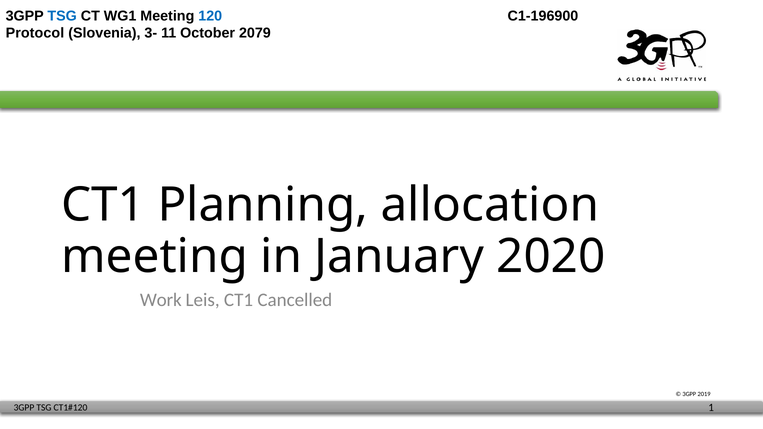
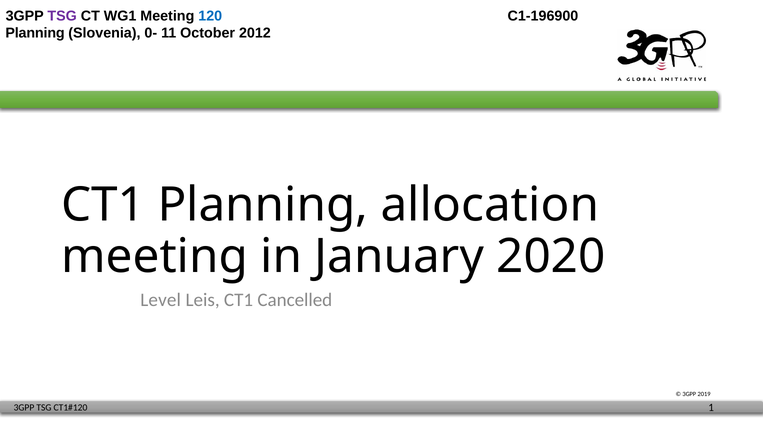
TSG colour: blue -> purple (62, 16)
Protocol: Protocol -> Planning (35, 33)
3-: 3- -> 0- (151, 33)
2079: 2079 -> 2012 (255, 33)
Work: Work -> Level (161, 300)
